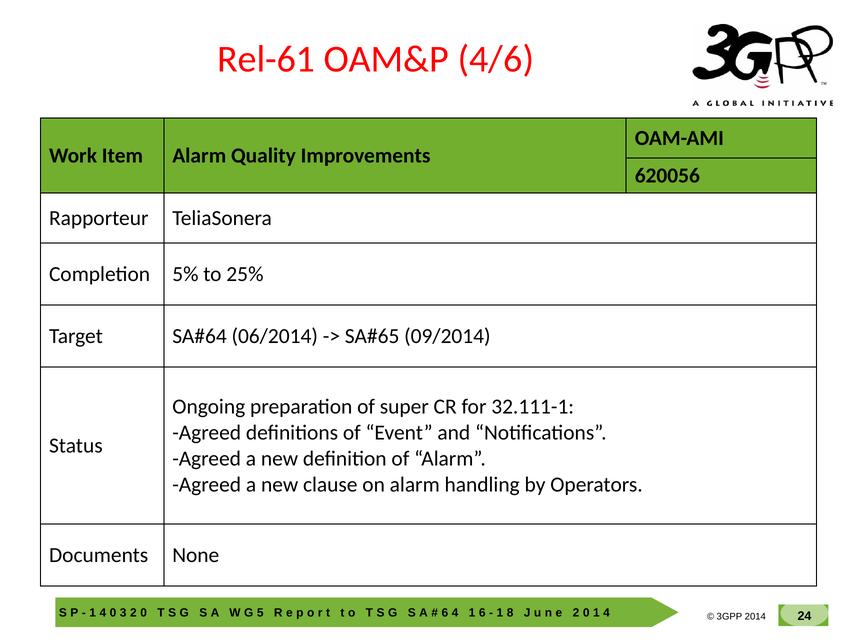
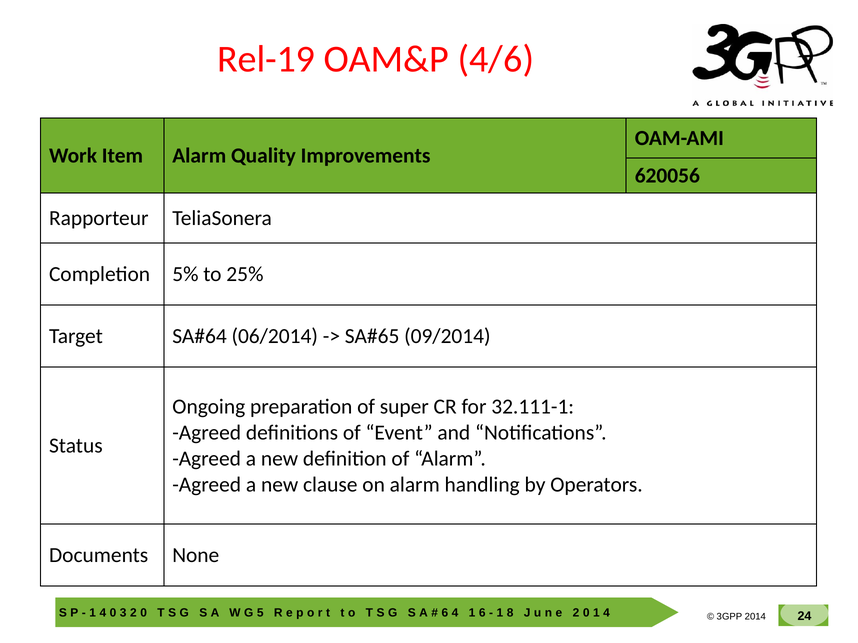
Rel-61: Rel-61 -> Rel-19 (266, 59)
